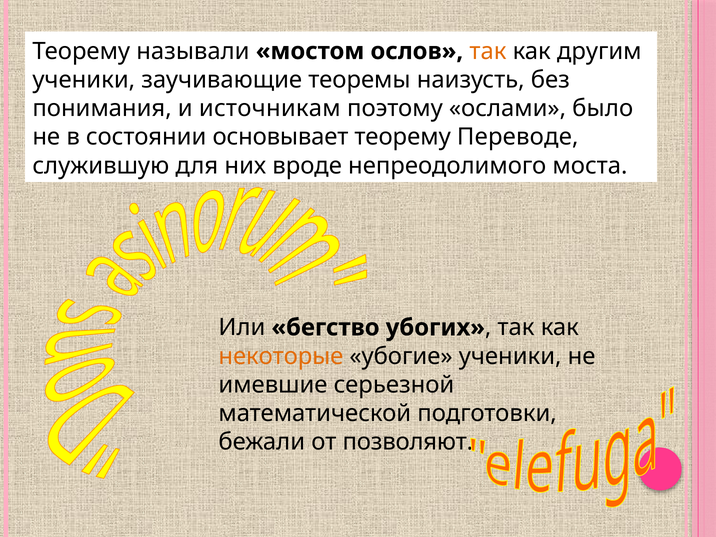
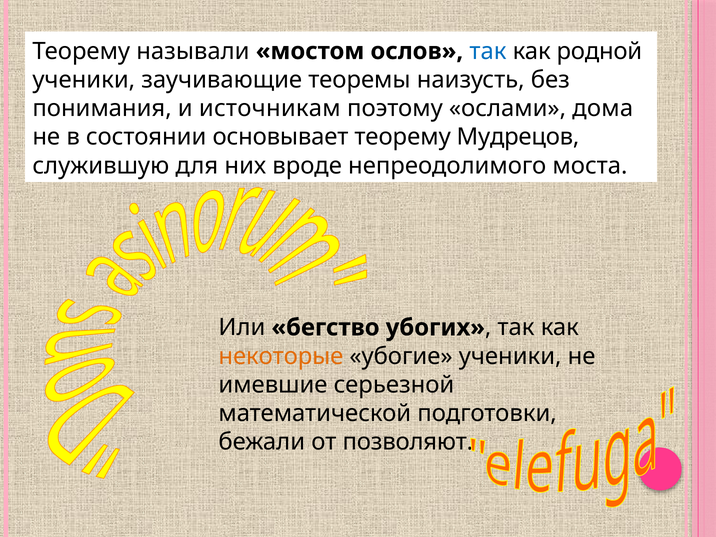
так colour: orange -> blue (488, 51)
другим: другим -> родной (599, 51)
было: было -> дома (603, 108)
Переводе: Переводе -> Мудрецов (518, 137)
